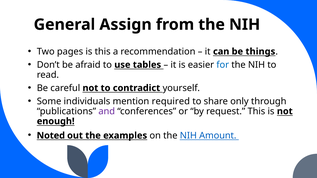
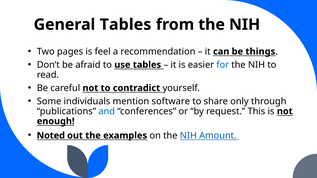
General Assign: Assign -> Tables (126, 25)
is this: this -> feel (103, 52)
required: required -> software (171, 101)
and colour: purple -> blue (107, 111)
